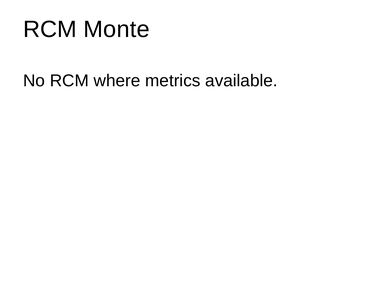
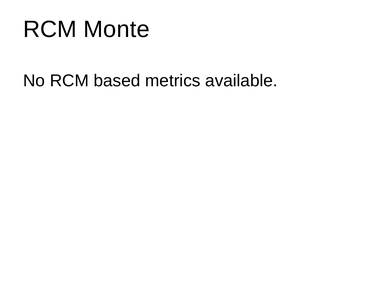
where: where -> based (117, 81)
